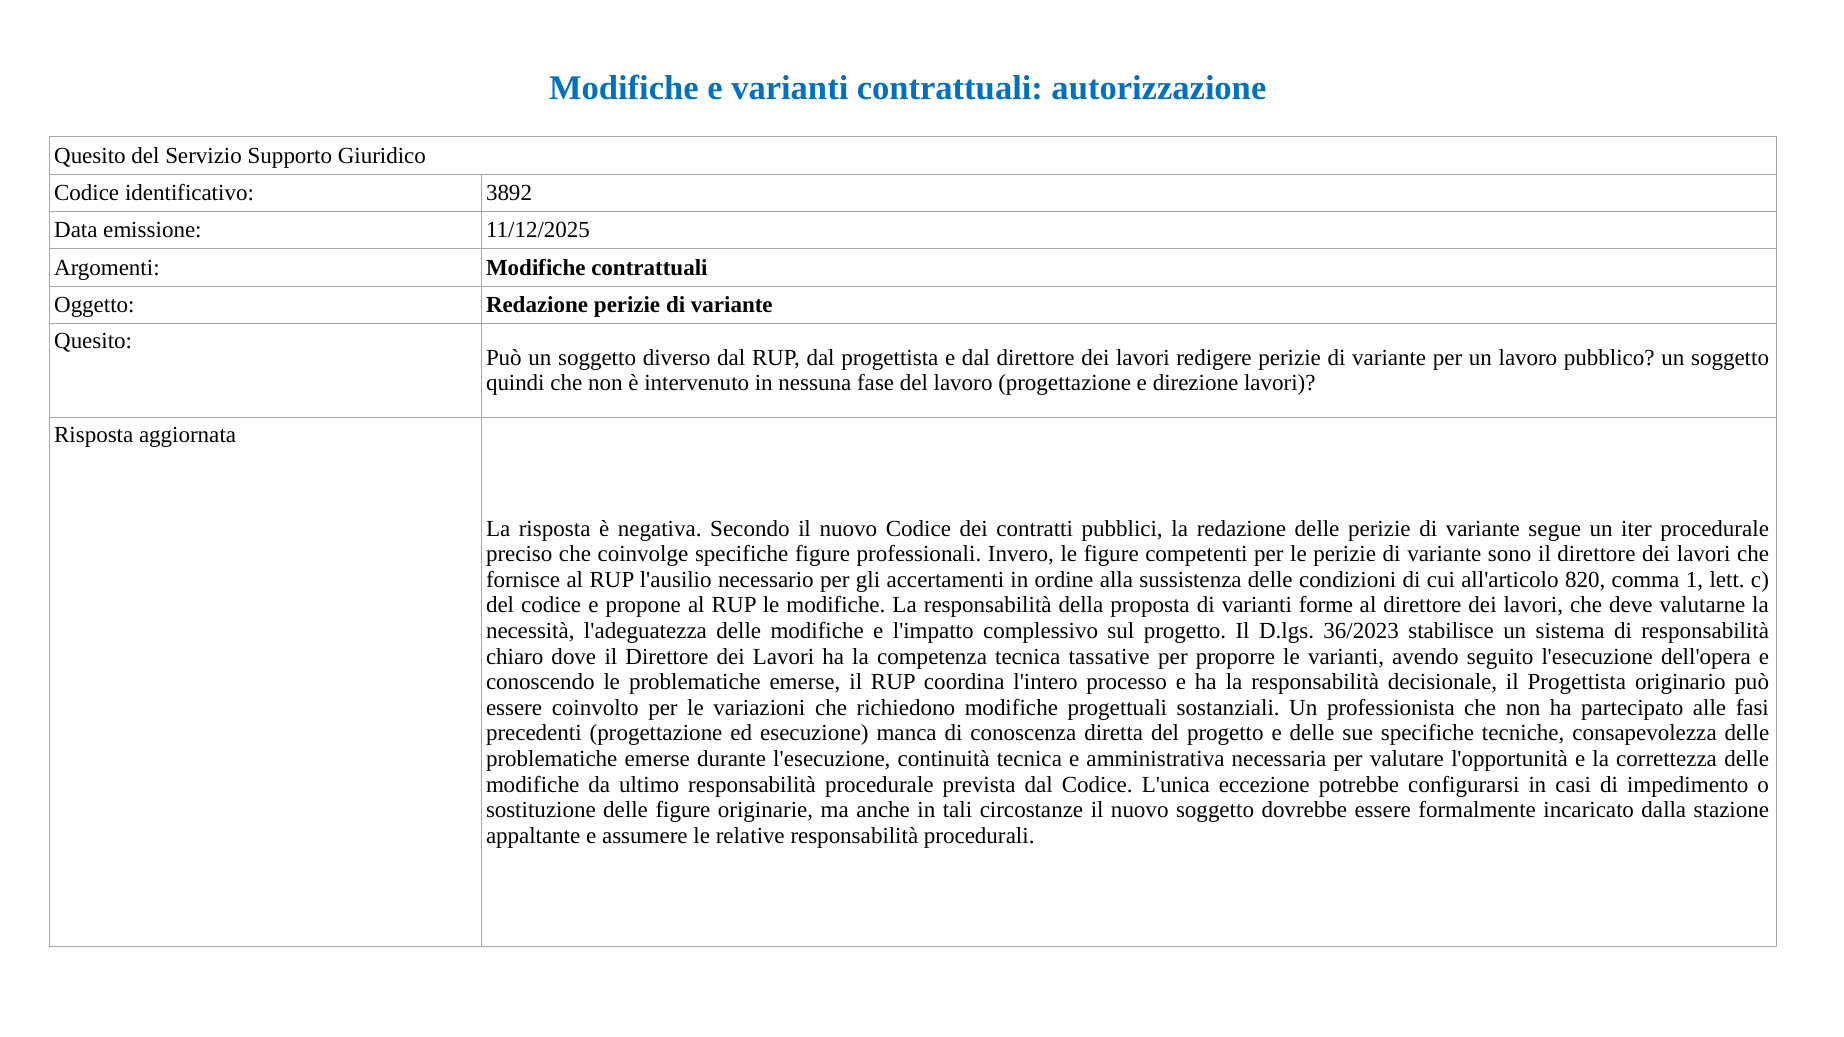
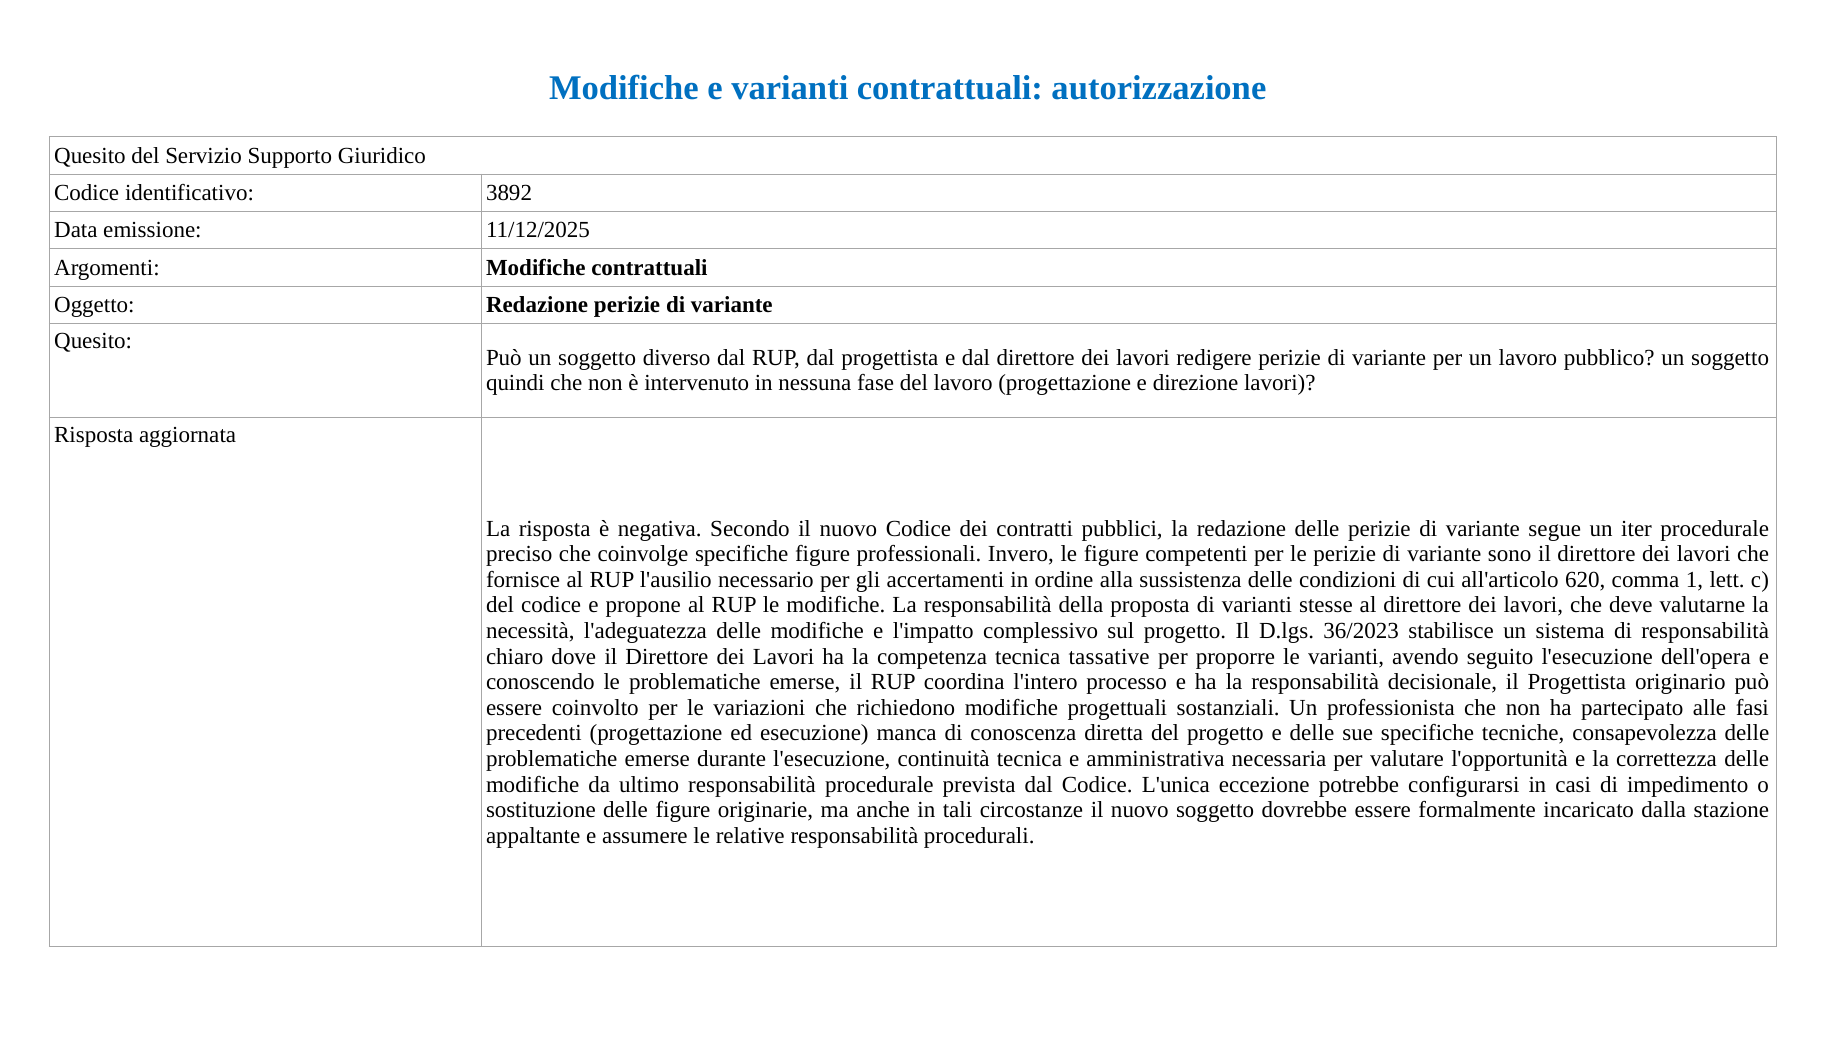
820: 820 -> 620 (1585, 580)
forme: forme -> stesse (1326, 606)
